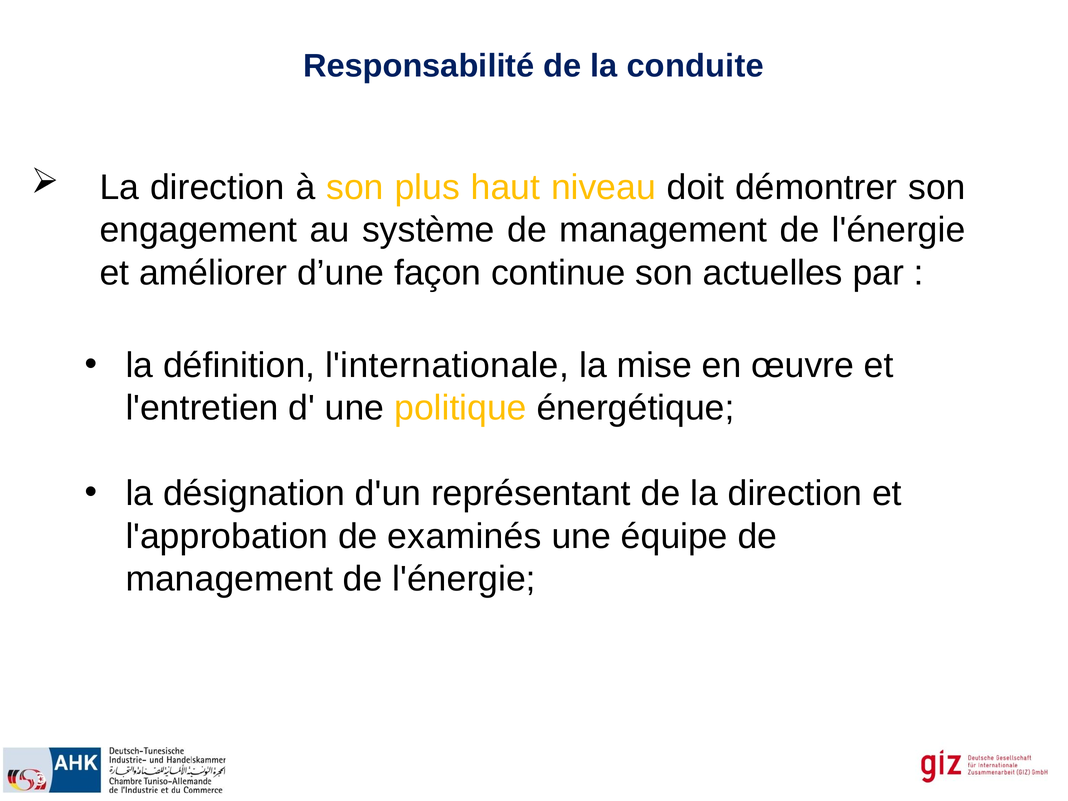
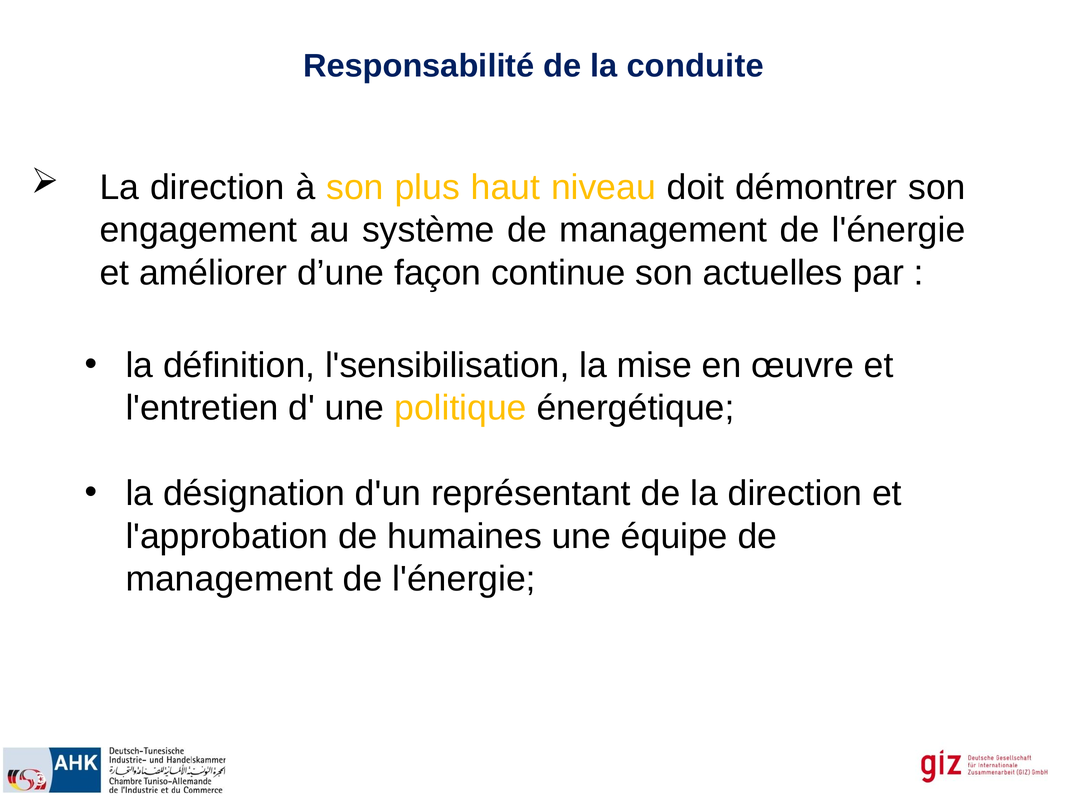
l'internationale: l'internationale -> l'sensibilisation (447, 365)
examinés: examinés -> humaines (465, 536)
